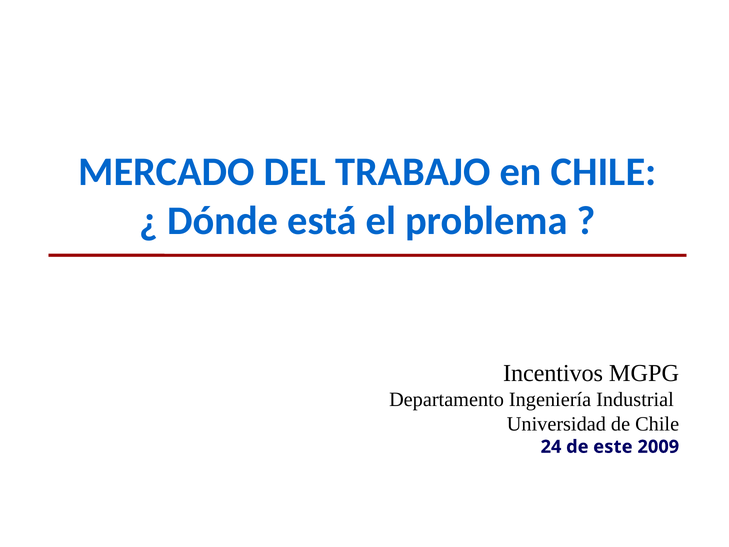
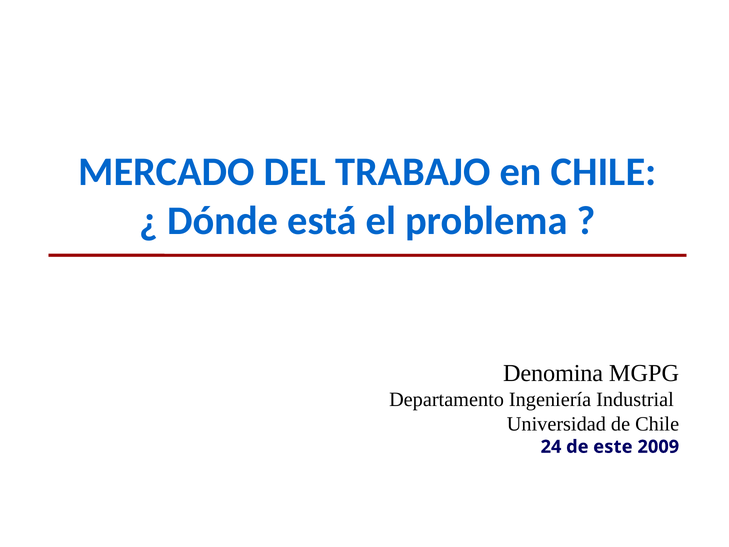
Incentivos: Incentivos -> Denomina (553, 373)
